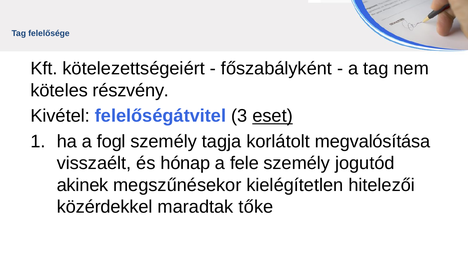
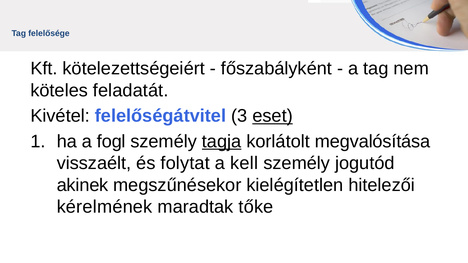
részvény: részvény -> feladatát (131, 91)
tagja underline: none -> present (222, 142)
hónap: hónap -> folytat (185, 163)
fele: fele -> kell (244, 163)
közérdekkel: közérdekkel -> kérelmének (105, 207)
